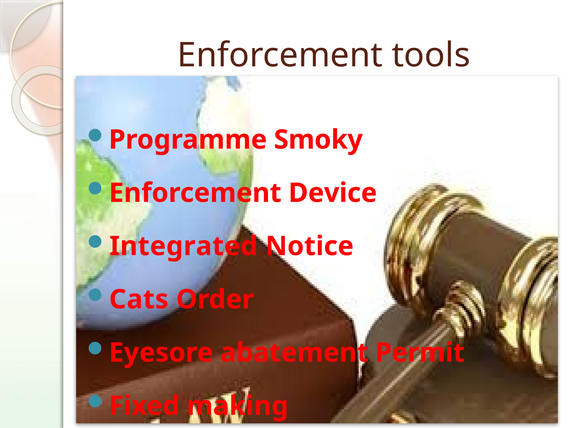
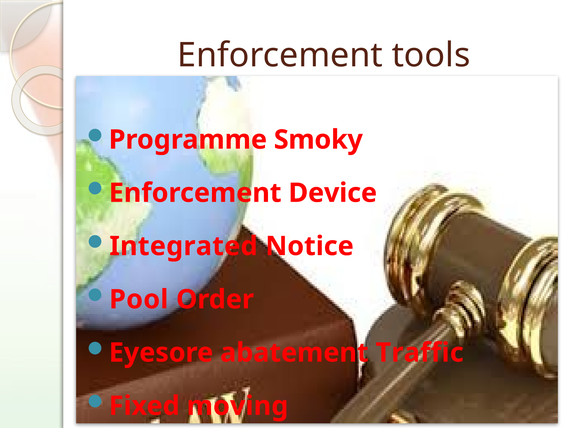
Cats: Cats -> Pool (139, 300)
Permit: Permit -> Traffic (420, 353)
making: making -> moving (238, 406)
